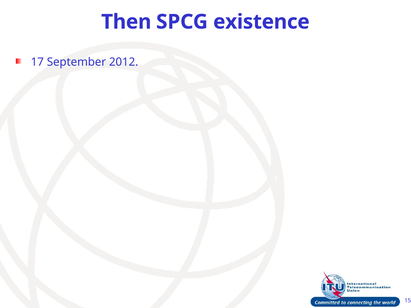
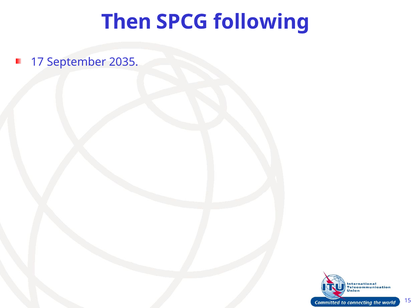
existence: existence -> following (261, 22)
2012: 2012 -> 2035 (124, 62)
